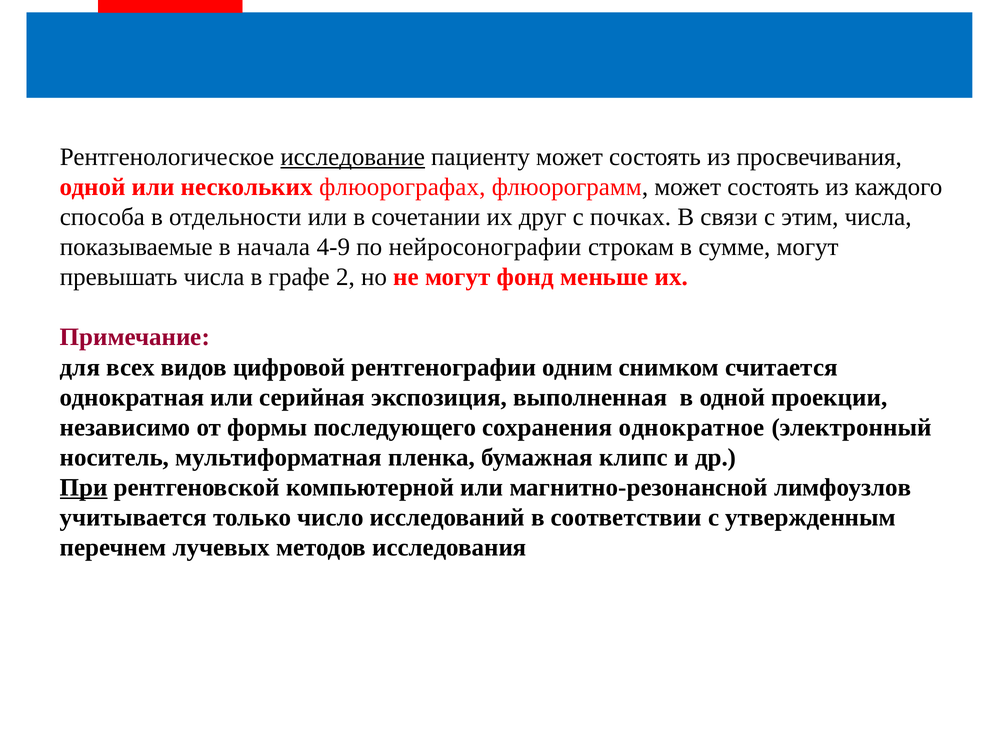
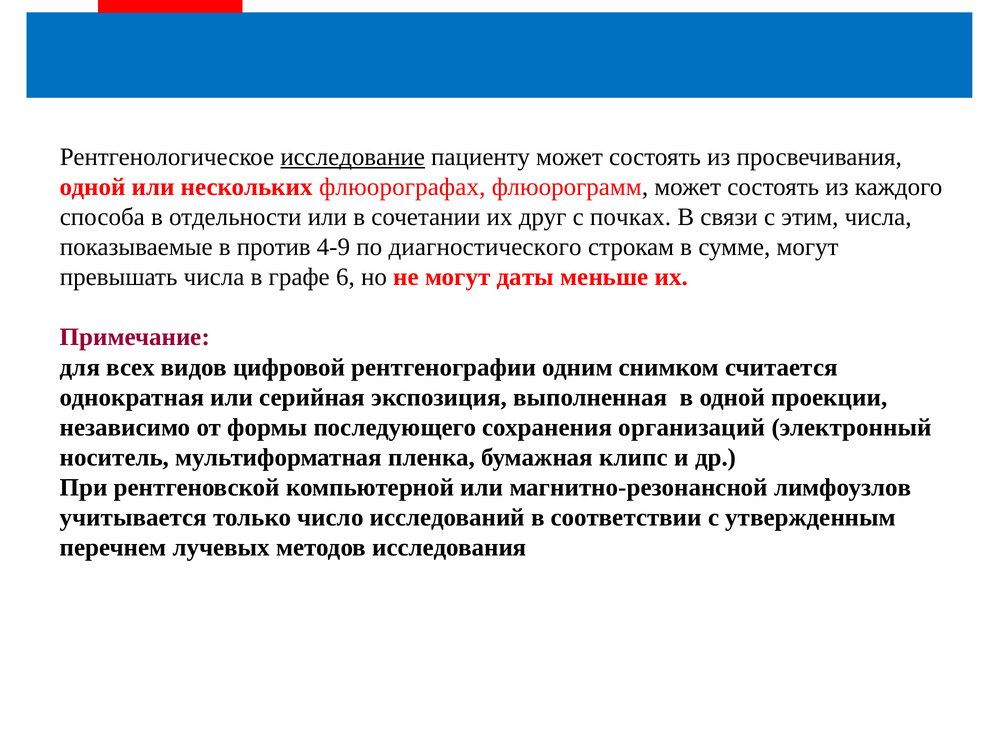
начала: начала -> против (274, 247)
нейросонографии: нейросонографии -> диагностического (485, 247)
2: 2 -> 6 (345, 277)
фонд: фонд -> даты (525, 277)
однократное: однократное -> организаций (692, 427)
При underline: present -> none (84, 487)
